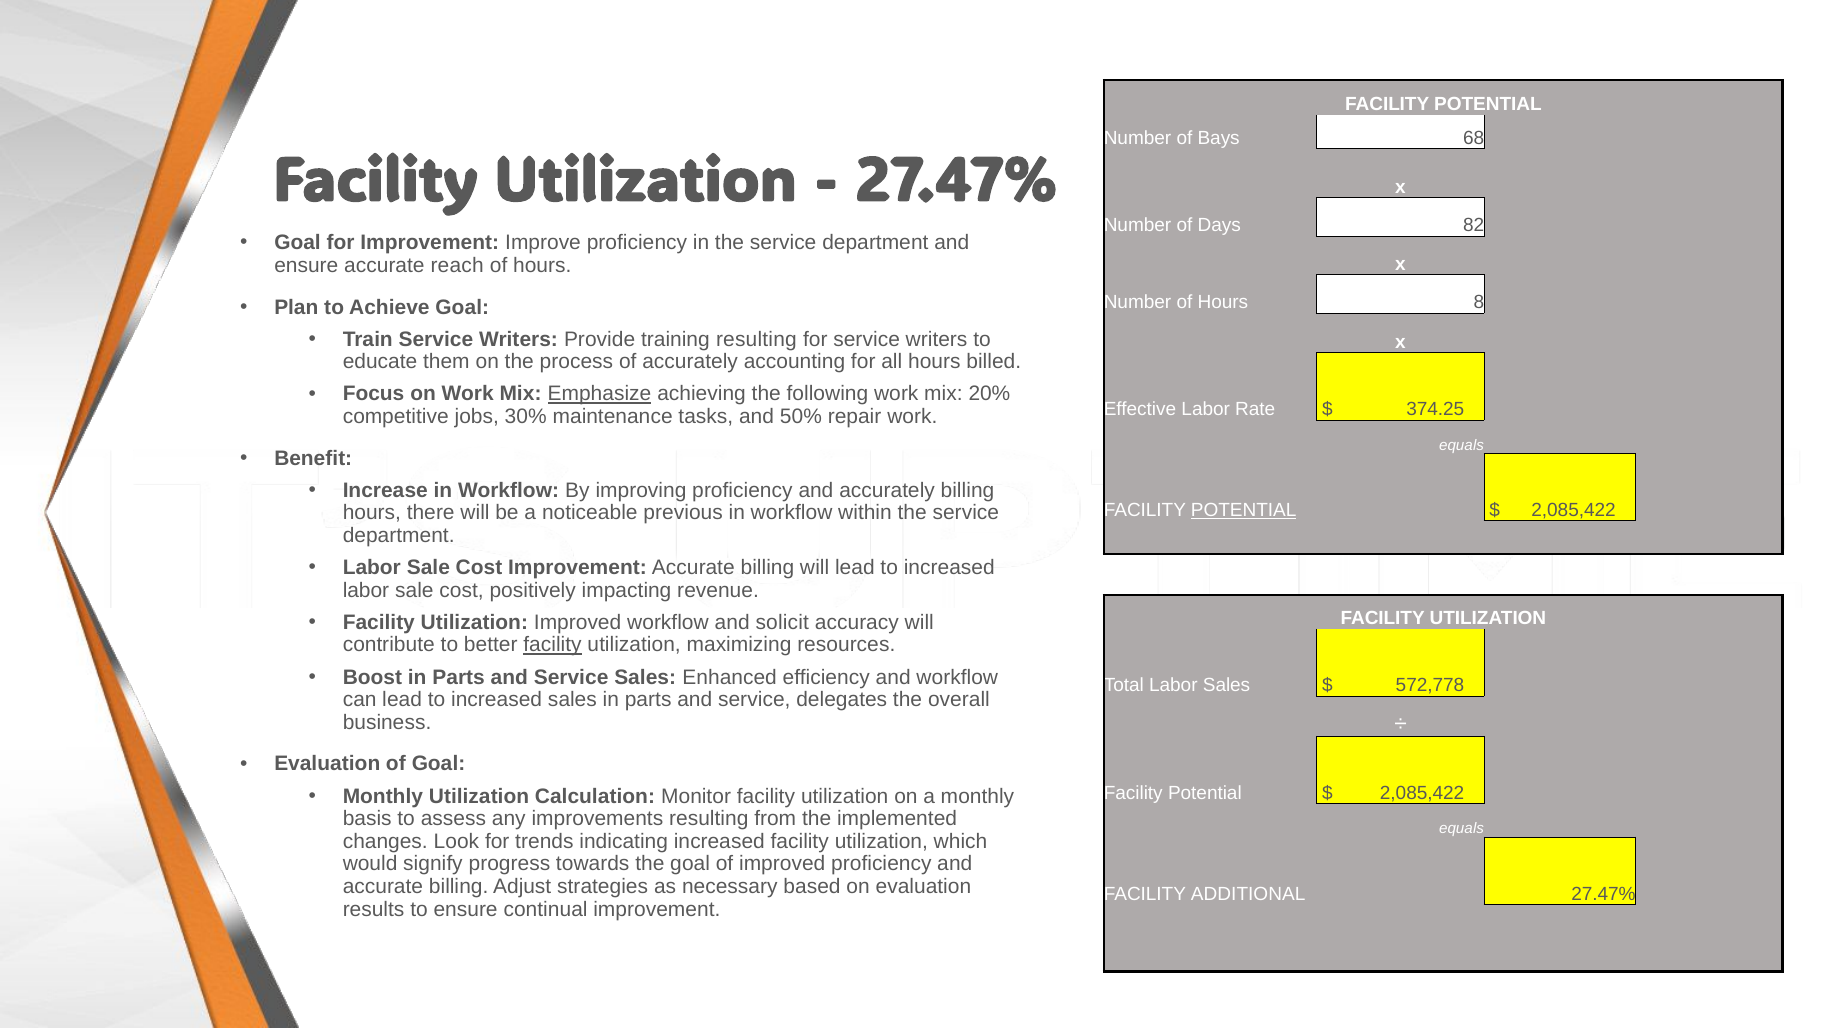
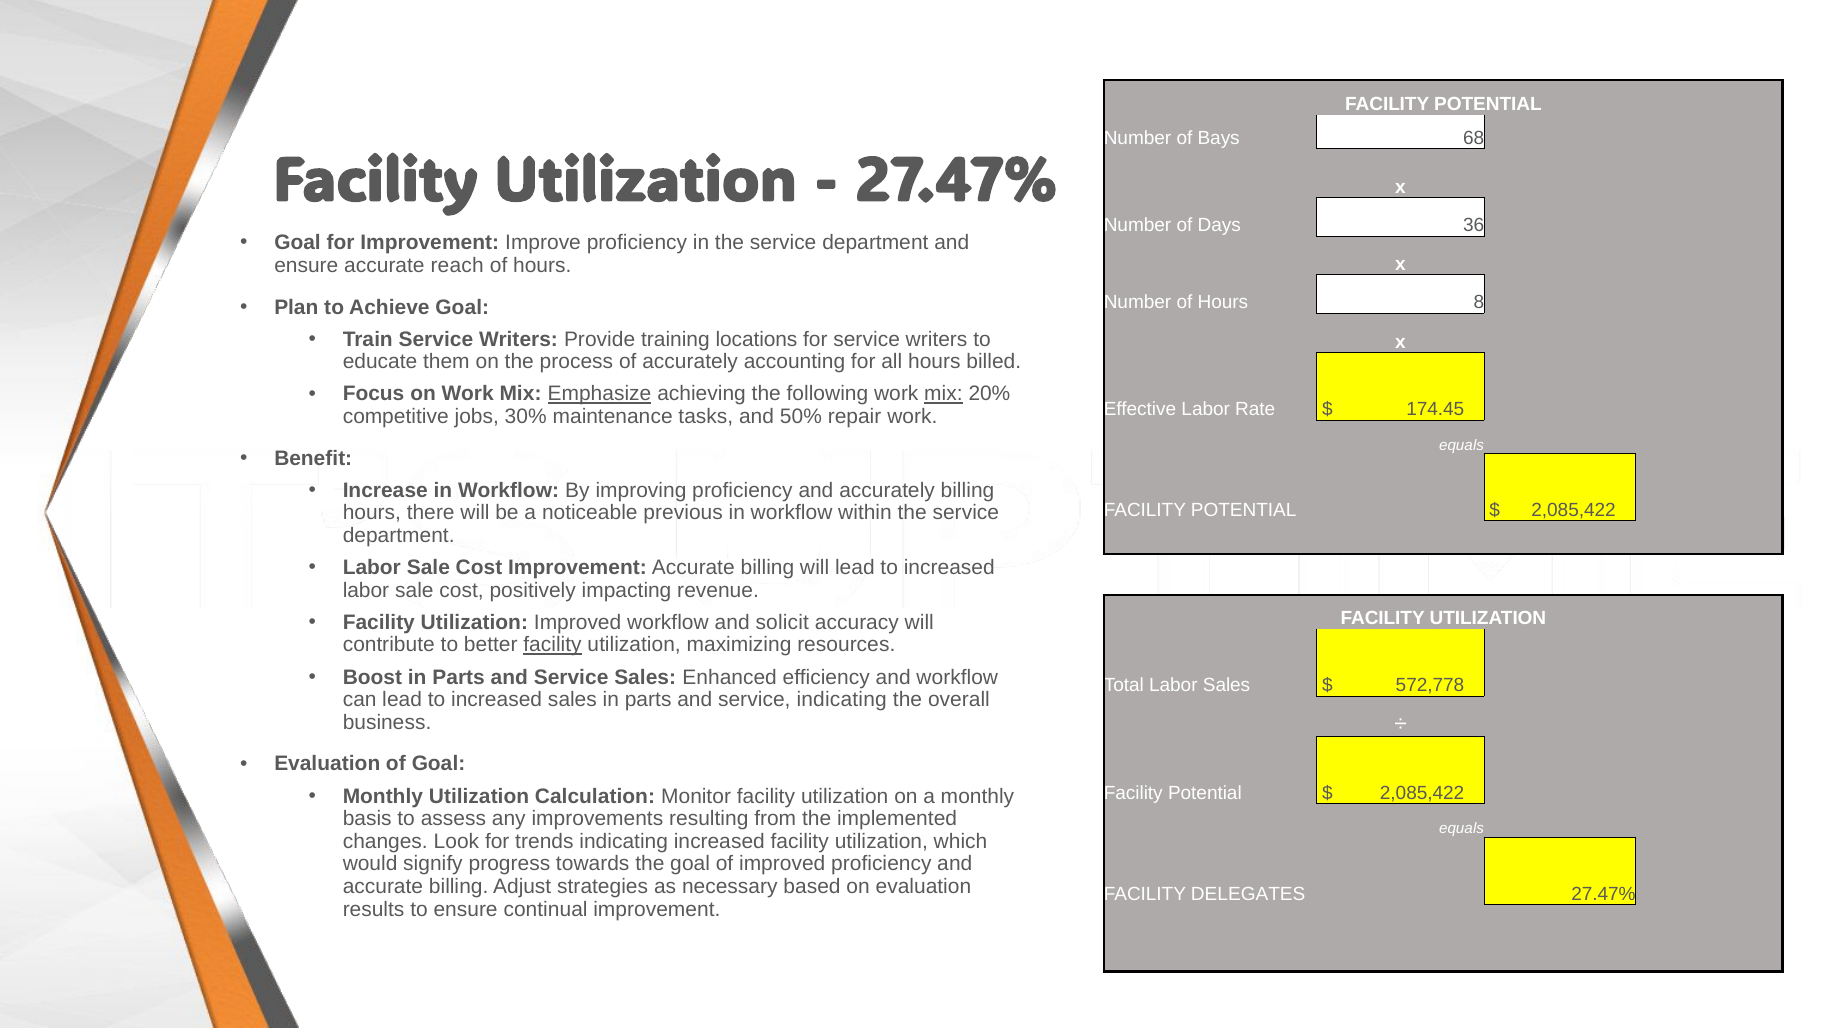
82: 82 -> 36 (1474, 226)
training resulting: resulting -> locations (757, 339)
mix underline: none -> present (943, 394)
374.25: 374.25 -> 174.45 (1435, 409)
POTENTIAL underline: present -> none (1244, 510)
service delegates: delegates -> indicating (842, 700)
ADDITIONAL: ADDITIONAL -> DELEGATES (1248, 894)
